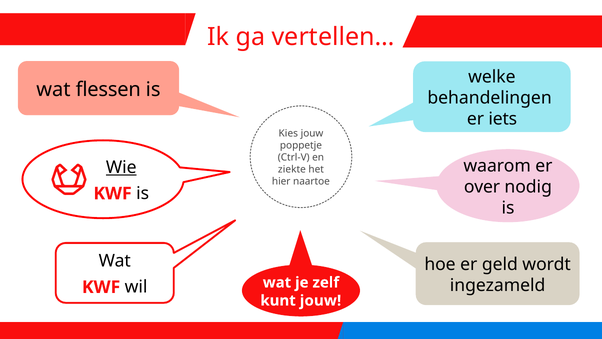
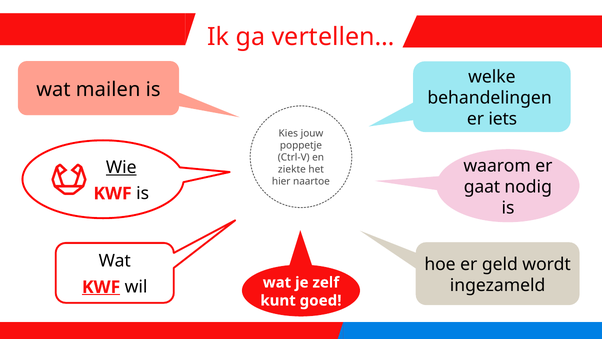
flessen: flessen -> mailen (108, 89)
over: over -> gaat (482, 187)
KWF underline: none -> present (101, 287)
kunt jouw: jouw -> goed (321, 300)
